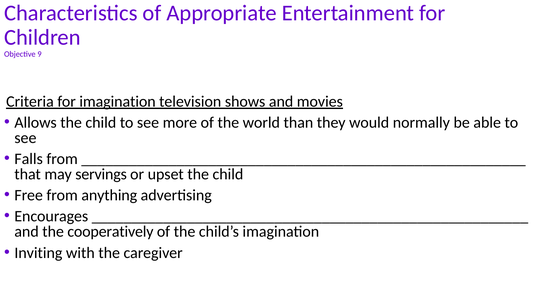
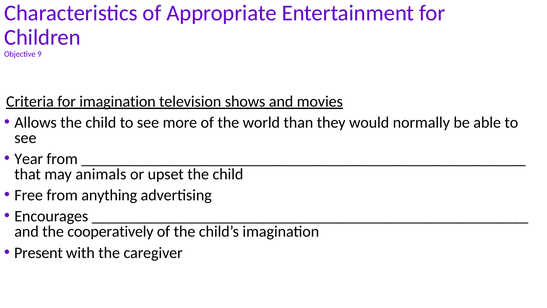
Falls: Falls -> Year (29, 159)
servings: servings -> animals (101, 174)
Inviting: Inviting -> Present (38, 252)
